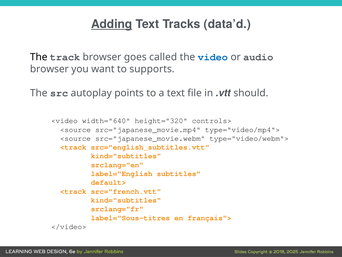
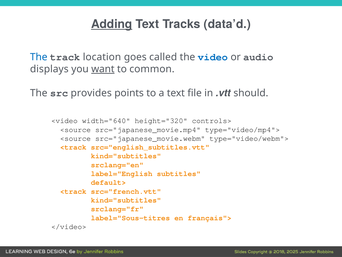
The colour: black -> blue (39, 57)
track browser: browser -> location (102, 57)
browser: browser -> displays (49, 69)
want underline: none -> present (103, 69)
supports: supports -> common (152, 69)
autoplay: autoplay -> provides (91, 93)
